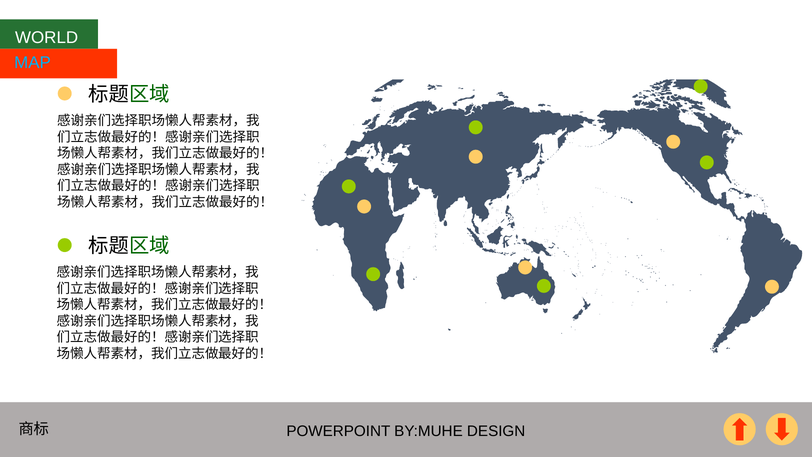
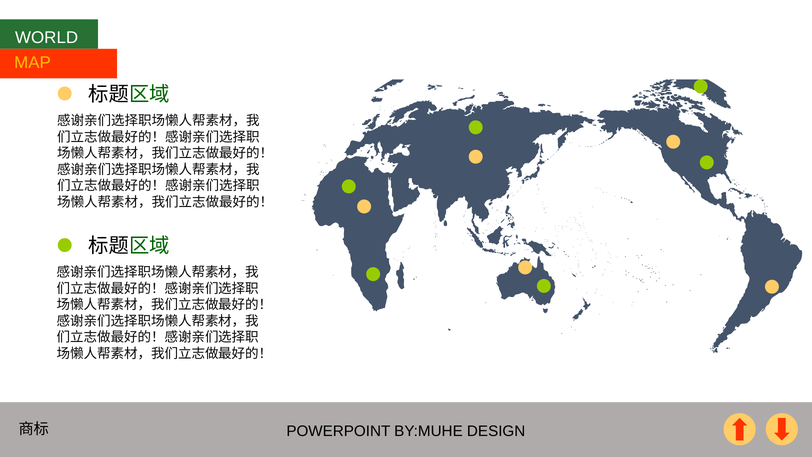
MAP colour: light blue -> yellow (33, 63)
